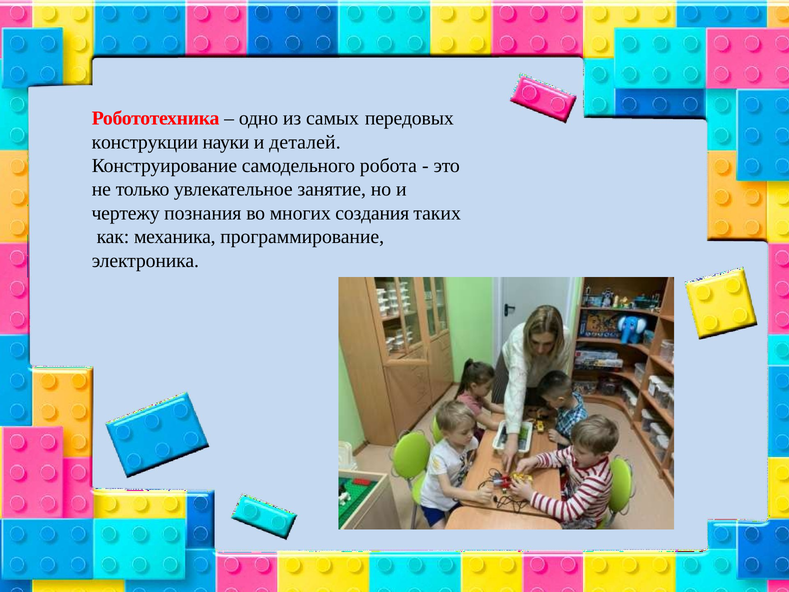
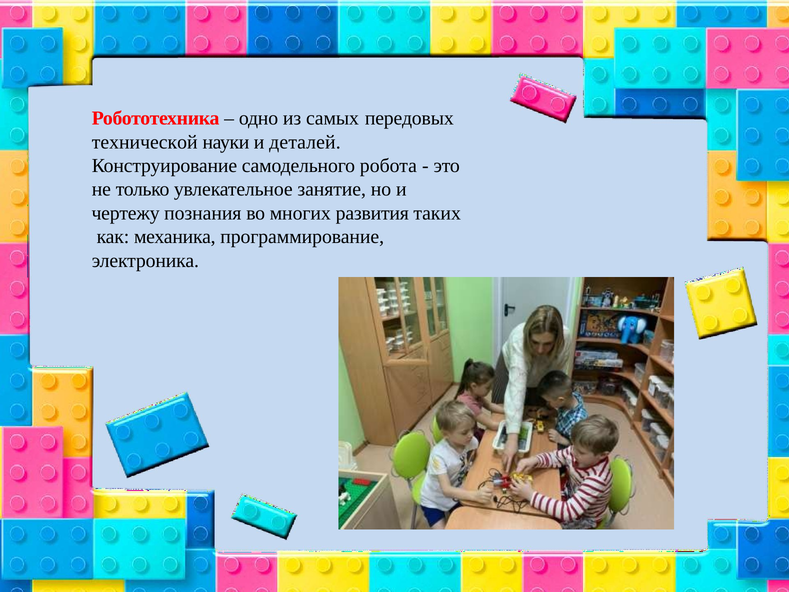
конструкции: конструкции -> технической (145, 142)
создания: создания -> развития (372, 213)
